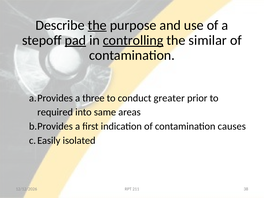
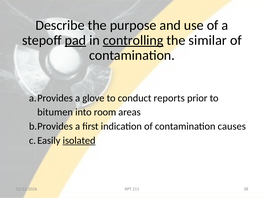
the underline: present -> none (97, 25)
three: three -> glove (93, 98)
greater: greater -> reports (169, 98)
required: required -> bitumen (55, 112)
same: same -> room (105, 112)
isolated underline: none -> present (79, 141)
